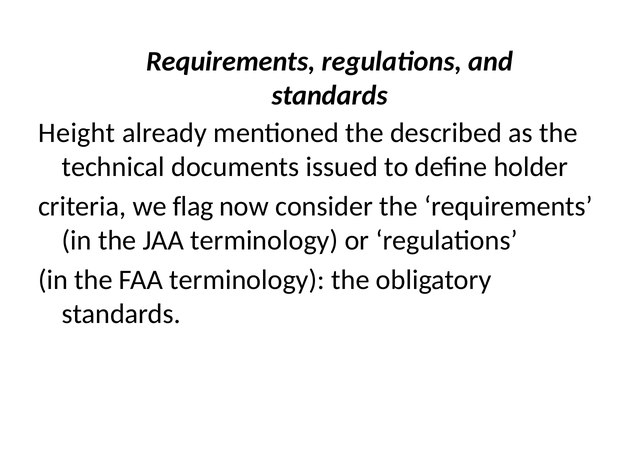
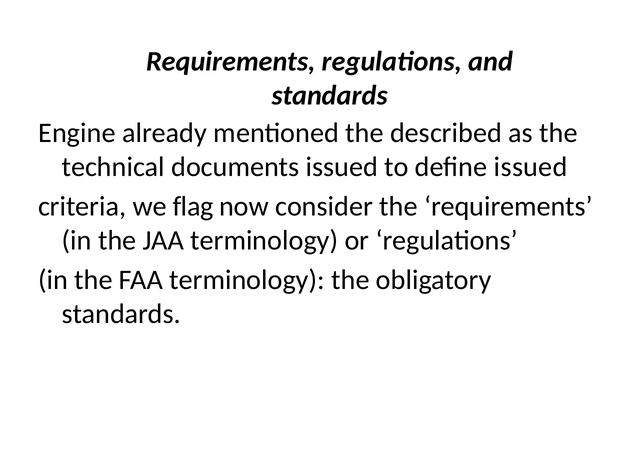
Height: Height -> Engine (77, 133)
define holder: holder -> issued (531, 167)
